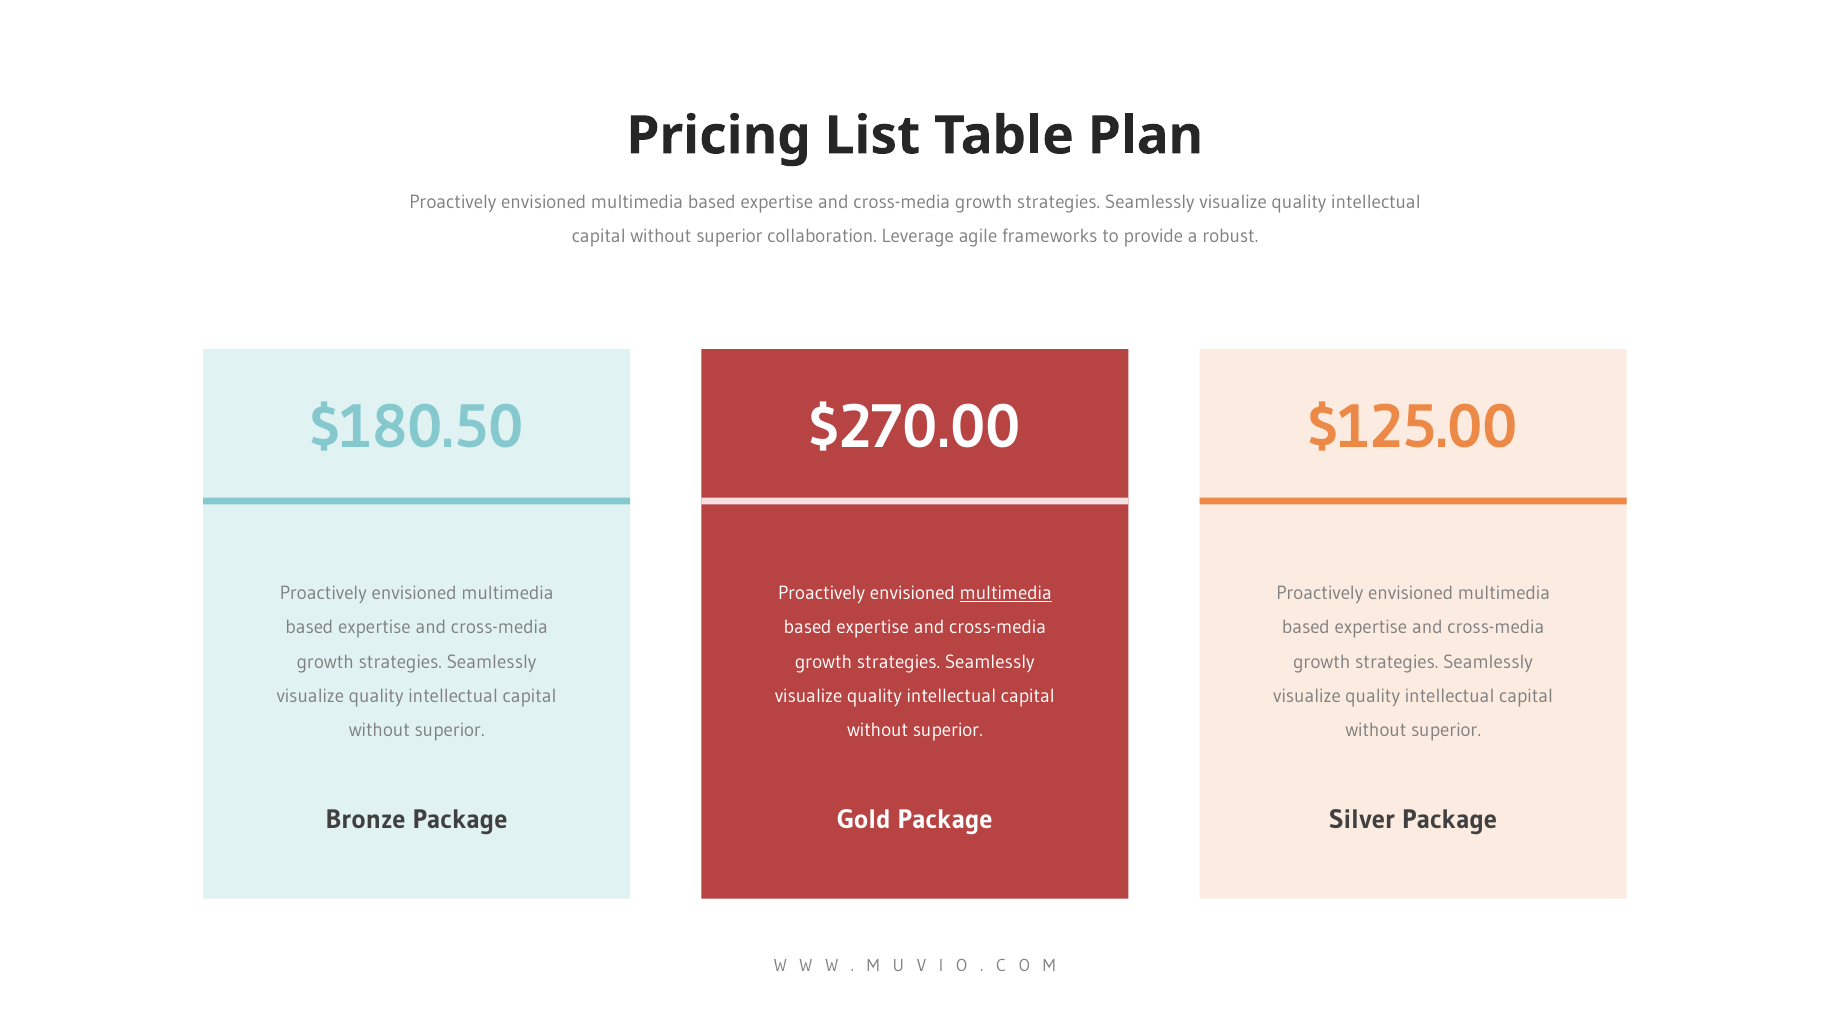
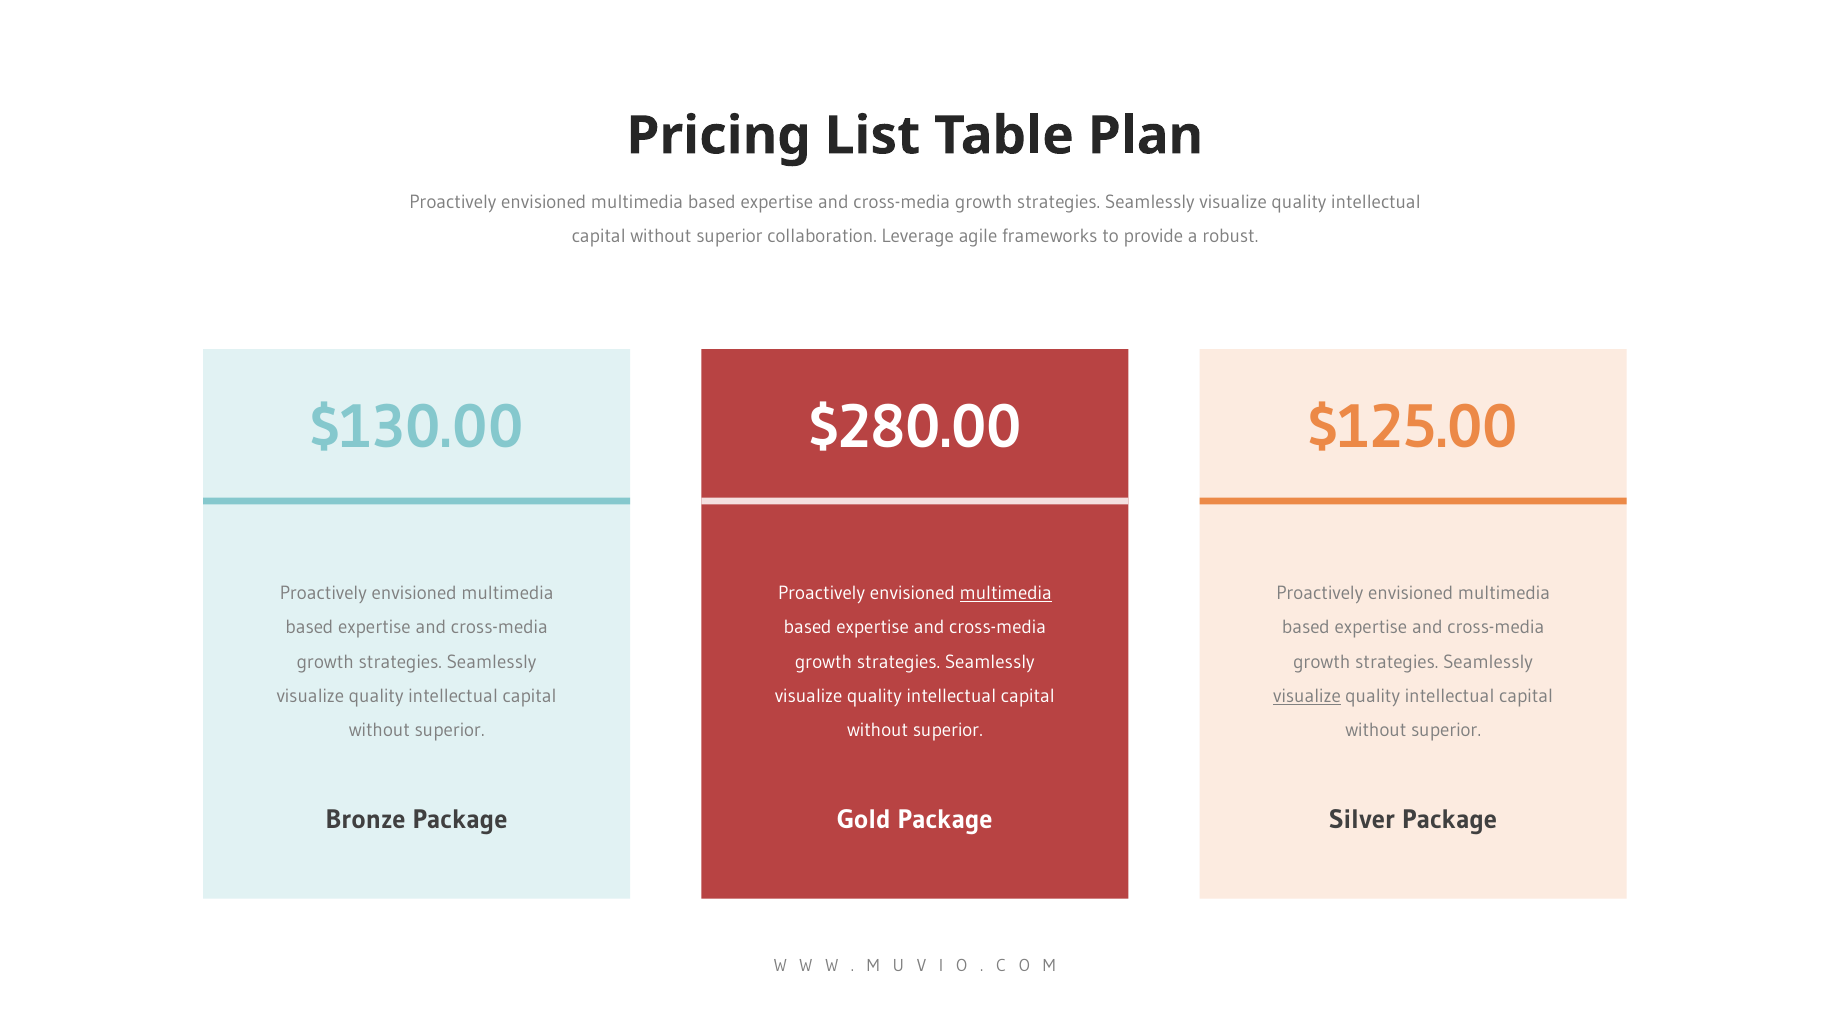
$180.50: $180.50 -> $130.00 (416, 427)
$270.00: $270.00 -> $280.00 (915, 427)
visualize underline: none -> present (1307, 696)
